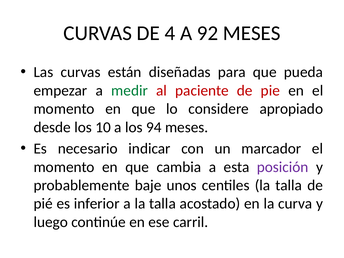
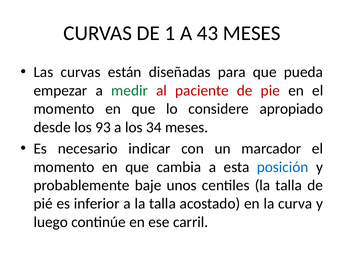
4: 4 -> 1 (170, 33)
92: 92 -> 43 (208, 33)
10: 10 -> 93 (103, 127)
94: 94 -> 34 (154, 127)
posición colour: purple -> blue (283, 167)
